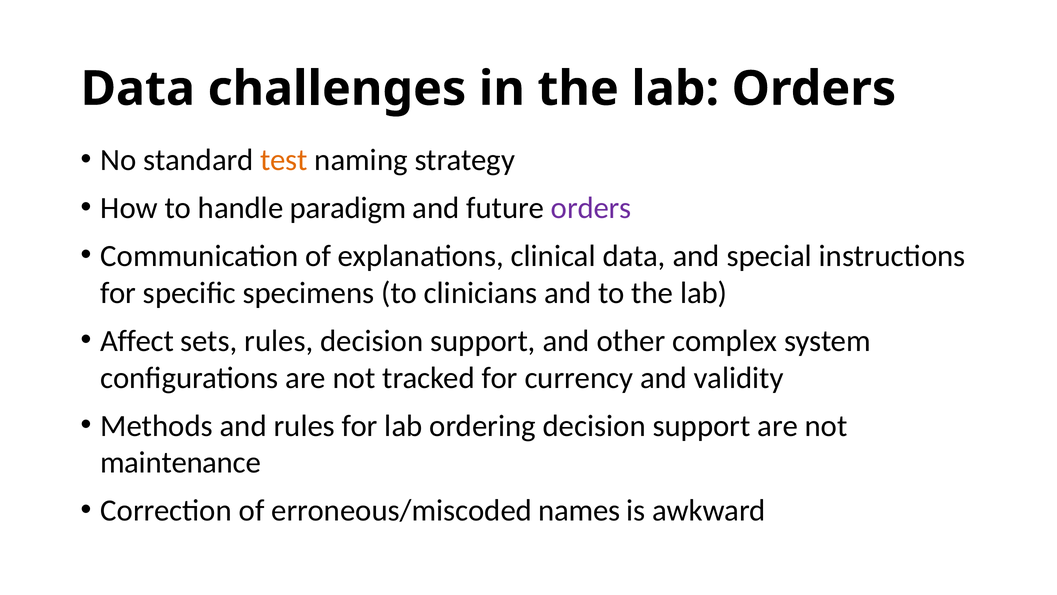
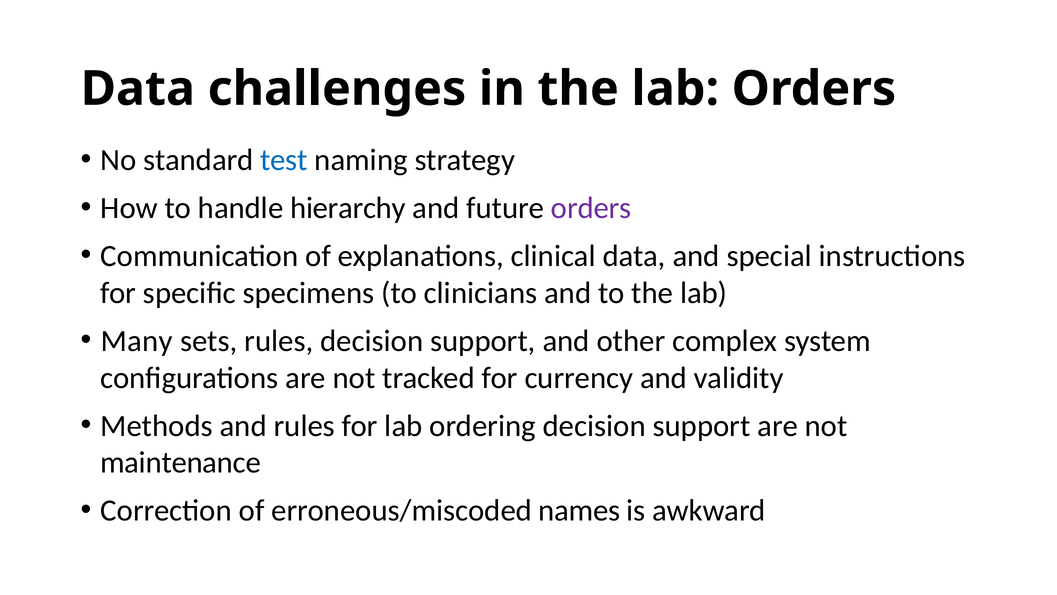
test colour: orange -> blue (284, 160)
paradigm: paradigm -> hierarchy (348, 208)
Affect: Affect -> Many (137, 341)
